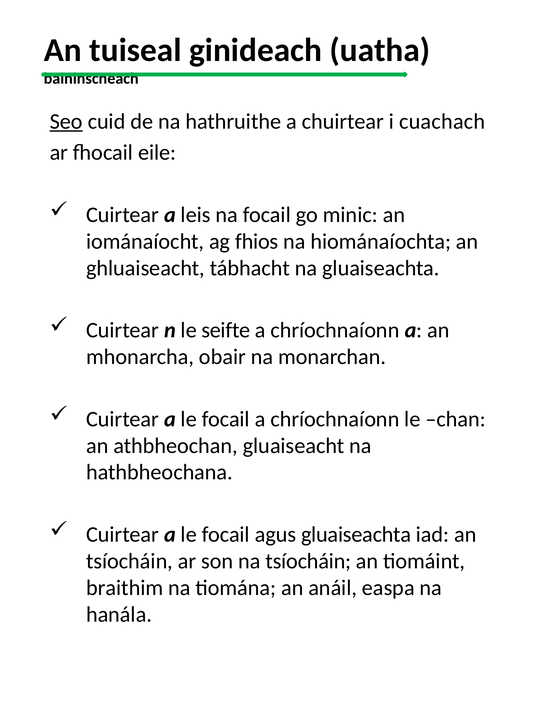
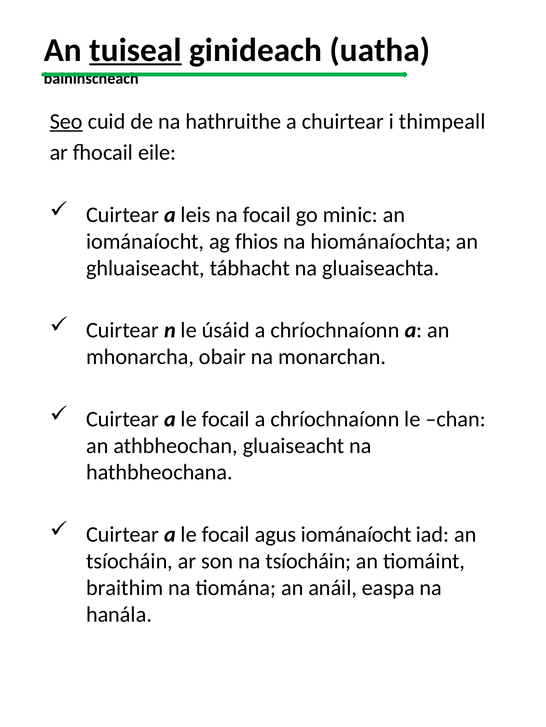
tuiseal underline: none -> present (135, 50)
cuachach: cuachach -> thimpeall (442, 122)
seifte: seifte -> úsáid (226, 331)
agus gluaiseachta: gluaiseachta -> iománaíocht (356, 535)
